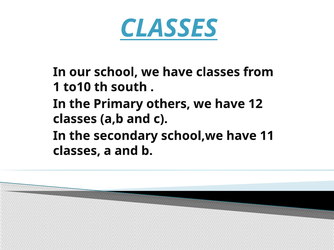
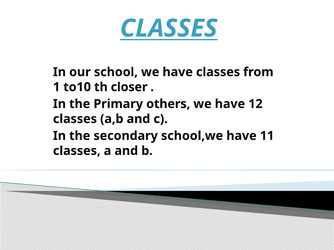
south: south -> closer (129, 87)
